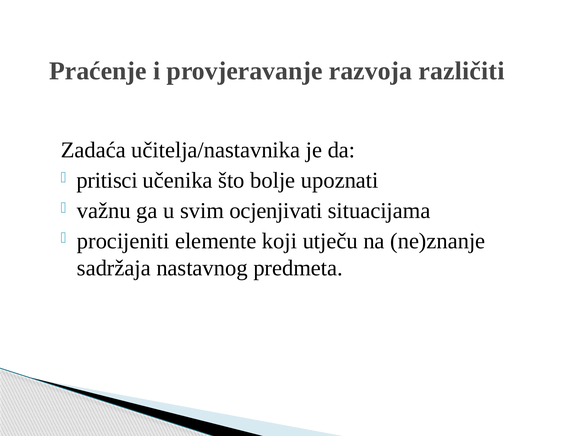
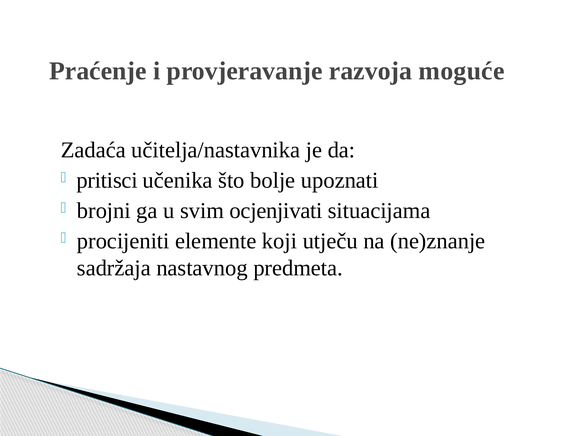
različiti: različiti -> moguće (462, 71)
važnu: važnu -> brojni (104, 210)
